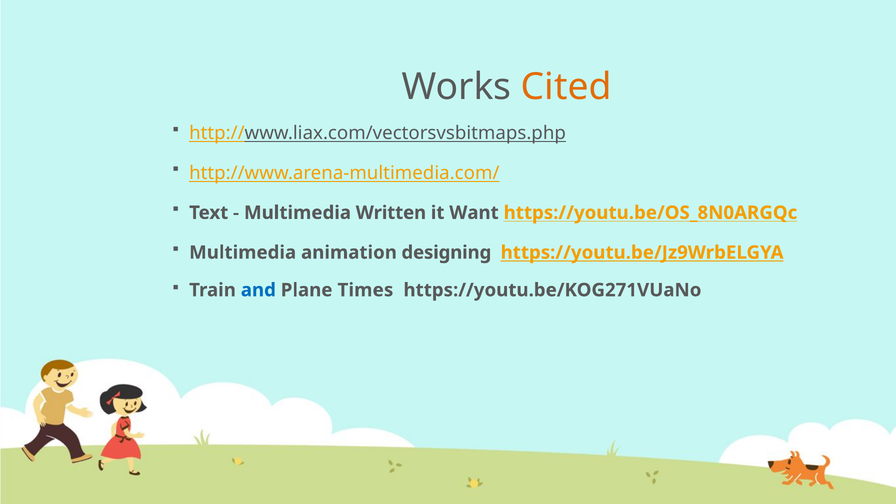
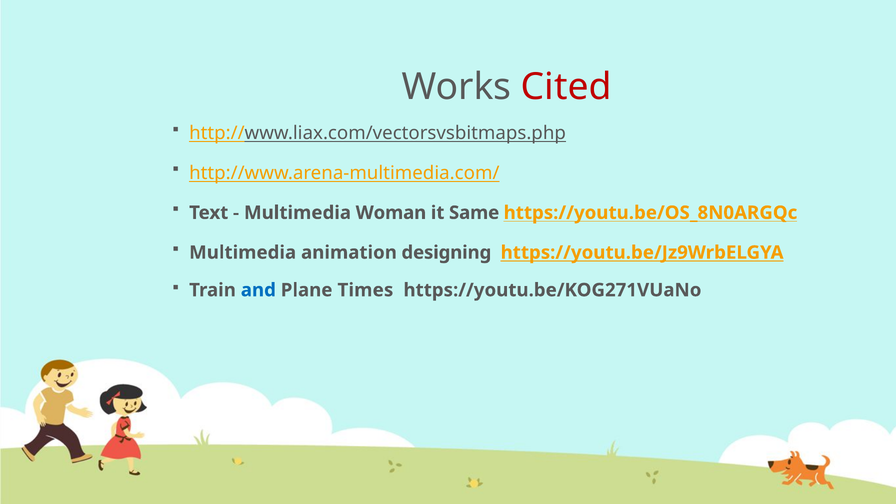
Cited colour: orange -> red (566, 87)
Written: Written -> Woman (391, 213)
Want: Want -> Same (474, 213)
